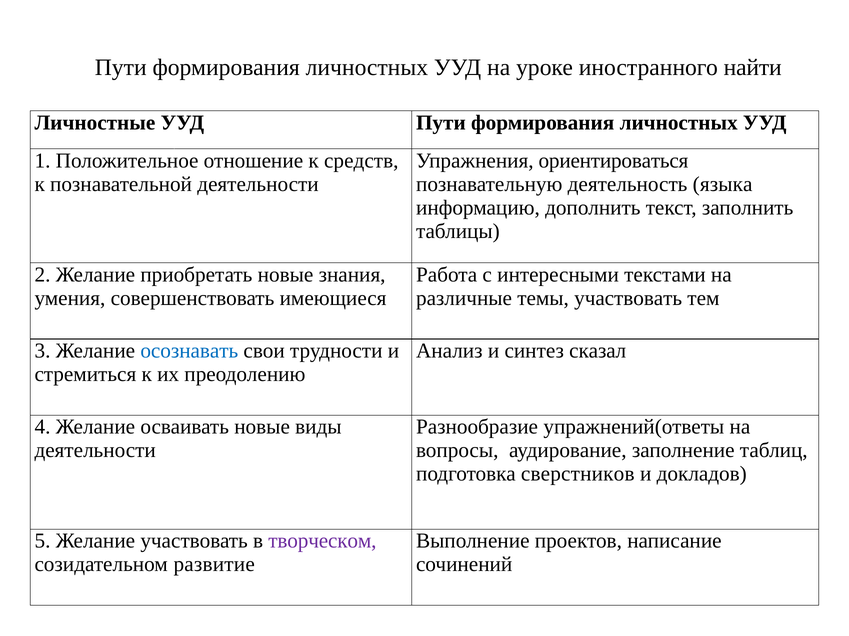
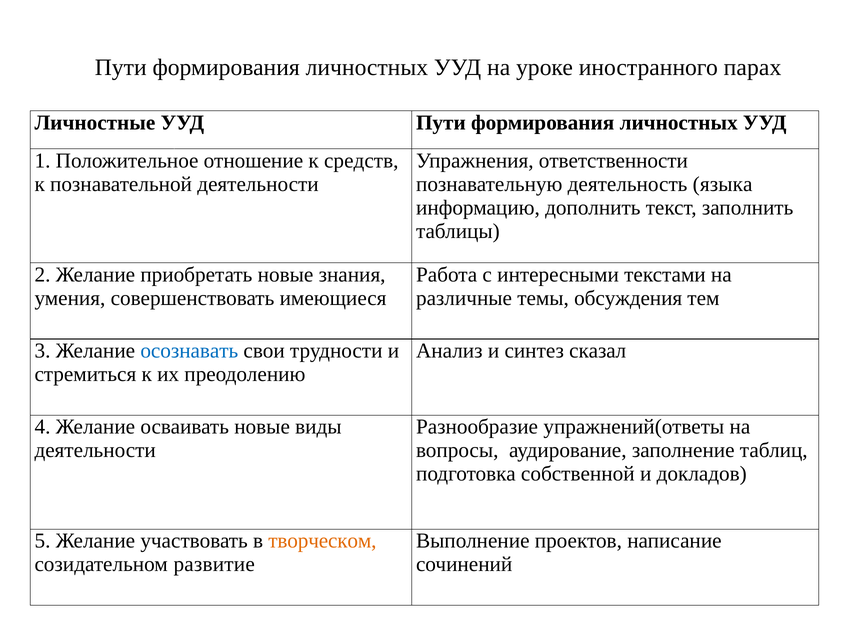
найти: найти -> парах (753, 68)
ориентироваться: ориентироваться -> ответственности (613, 161)
темы участвовать: участвовать -> обсуждения (628, 299)
сверстников: сверстников -> собственной (578, 474)
творческом colour: purple -> orange (322, 542)
